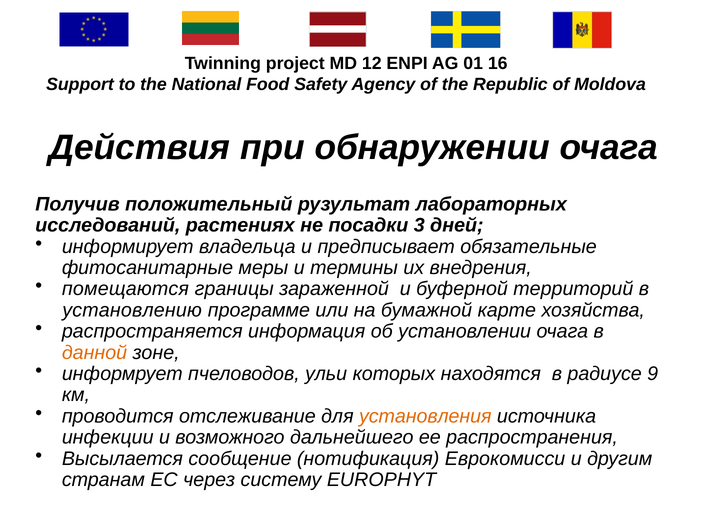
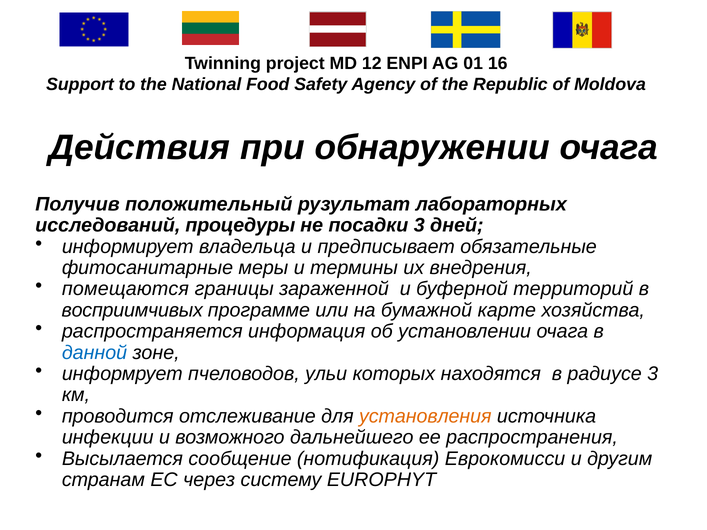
растениях: растениях -> процедуры (240, 226)
установлению: установлению -> восприимчивых (132, 310)
данной colour: orange -> blue (94, 353)
радиусе 9: 9 -> 3 (653, 374)
